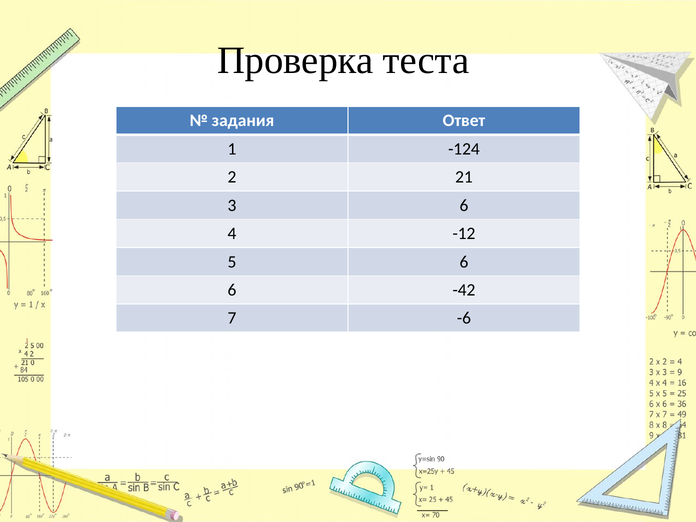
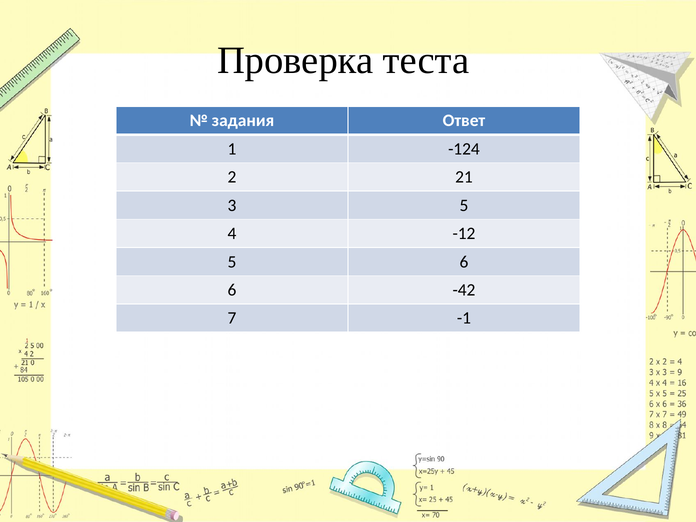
3 6: 6 -> 5 (464, 205)
-6: -6 -> -1 (464, 318)
